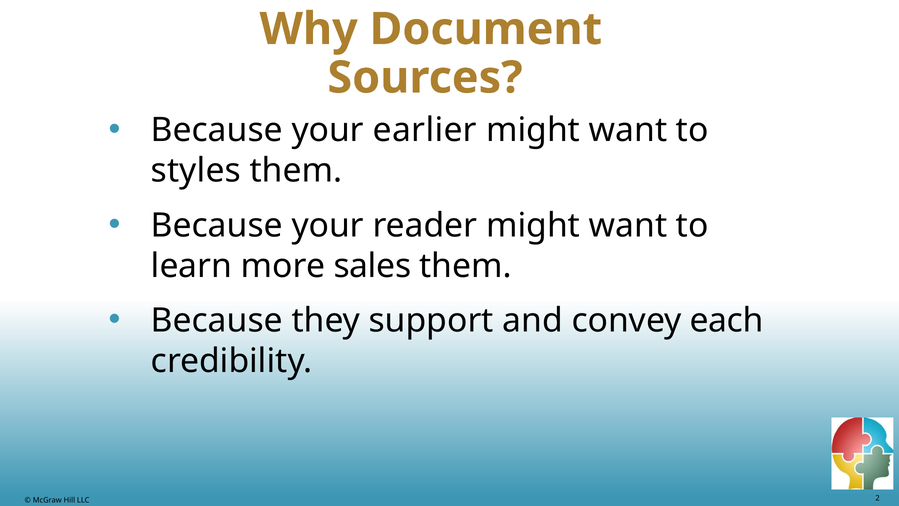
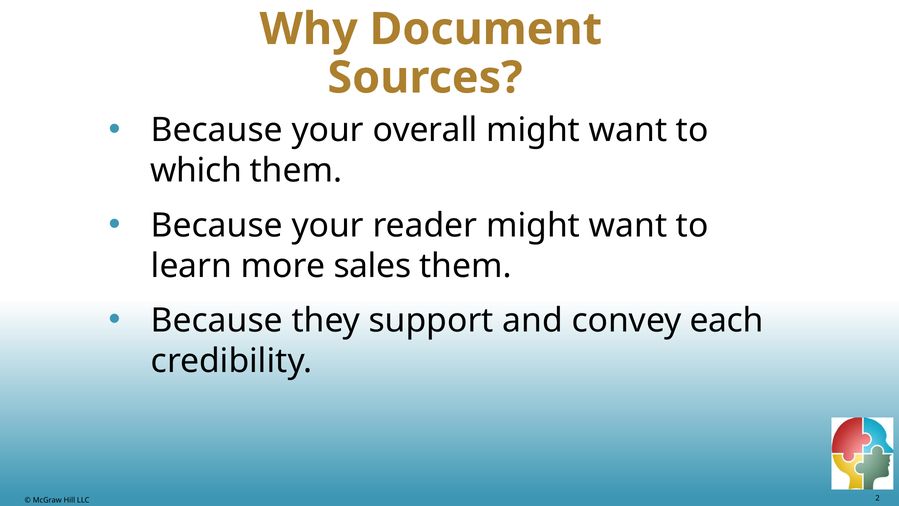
earlier: earlier -> overall (425, 130)
styles: styles -> which (196, 171)
